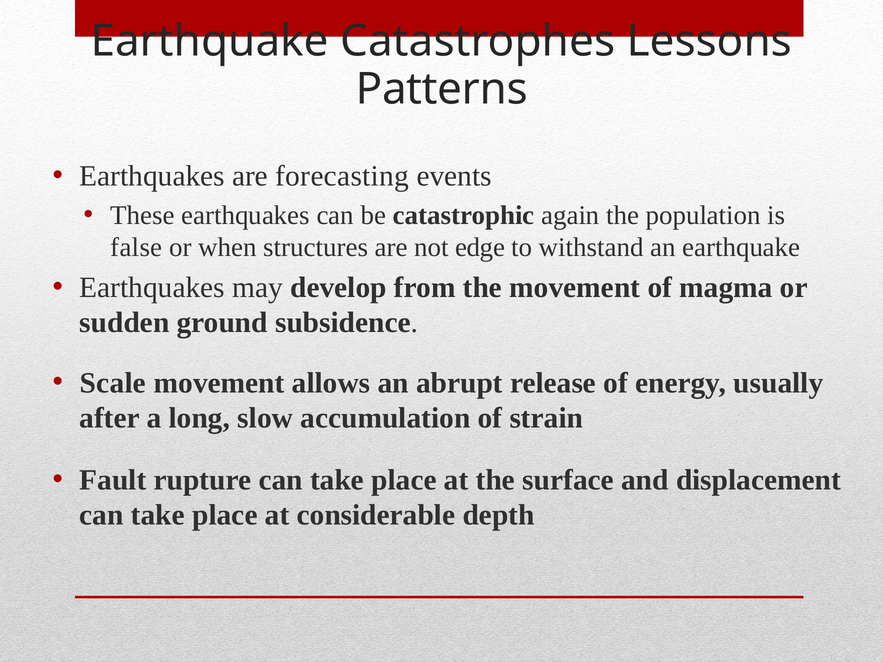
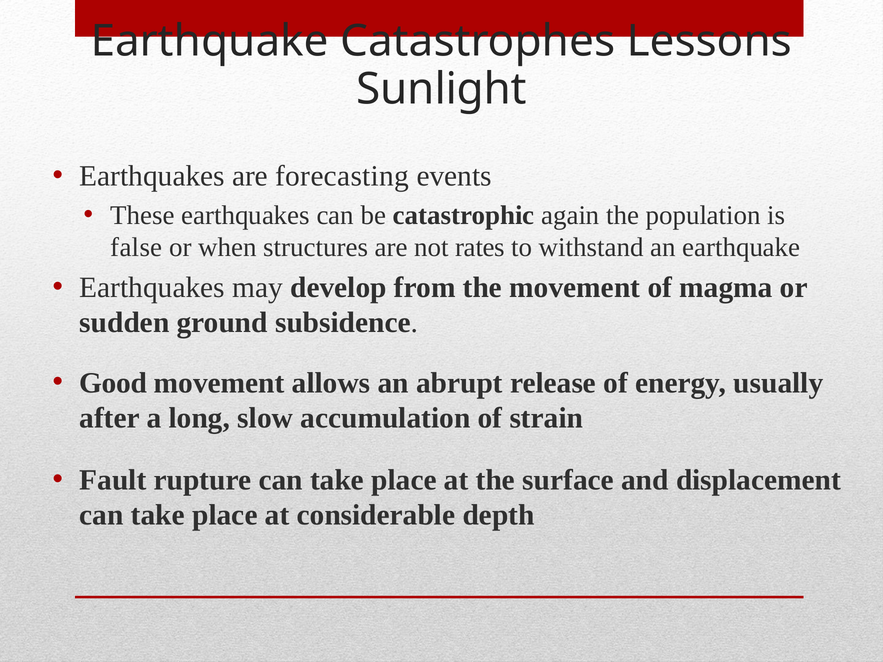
Patterns: Patterns -> Sunlight (442, 89)
edge: edge -> rates (480, 248)
Scale: Scale -> Good (113, 383)
